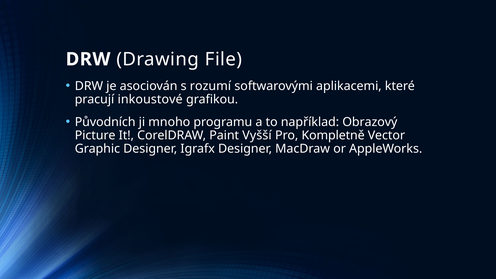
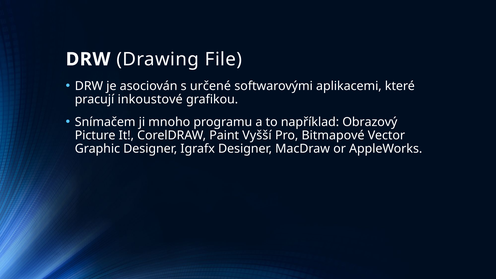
rozumí: rozumí -> určené (210, 86)
Původních: Původních -> Snímačem (105, 122)
Kompletně: Kompletně -> Bitmapové (333, 135)
